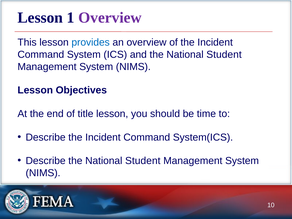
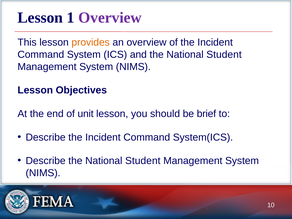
provides colour: blue -> orange (91, 42)
title: title -> unit (86, 114)
time: time -> brief (206, 114)
